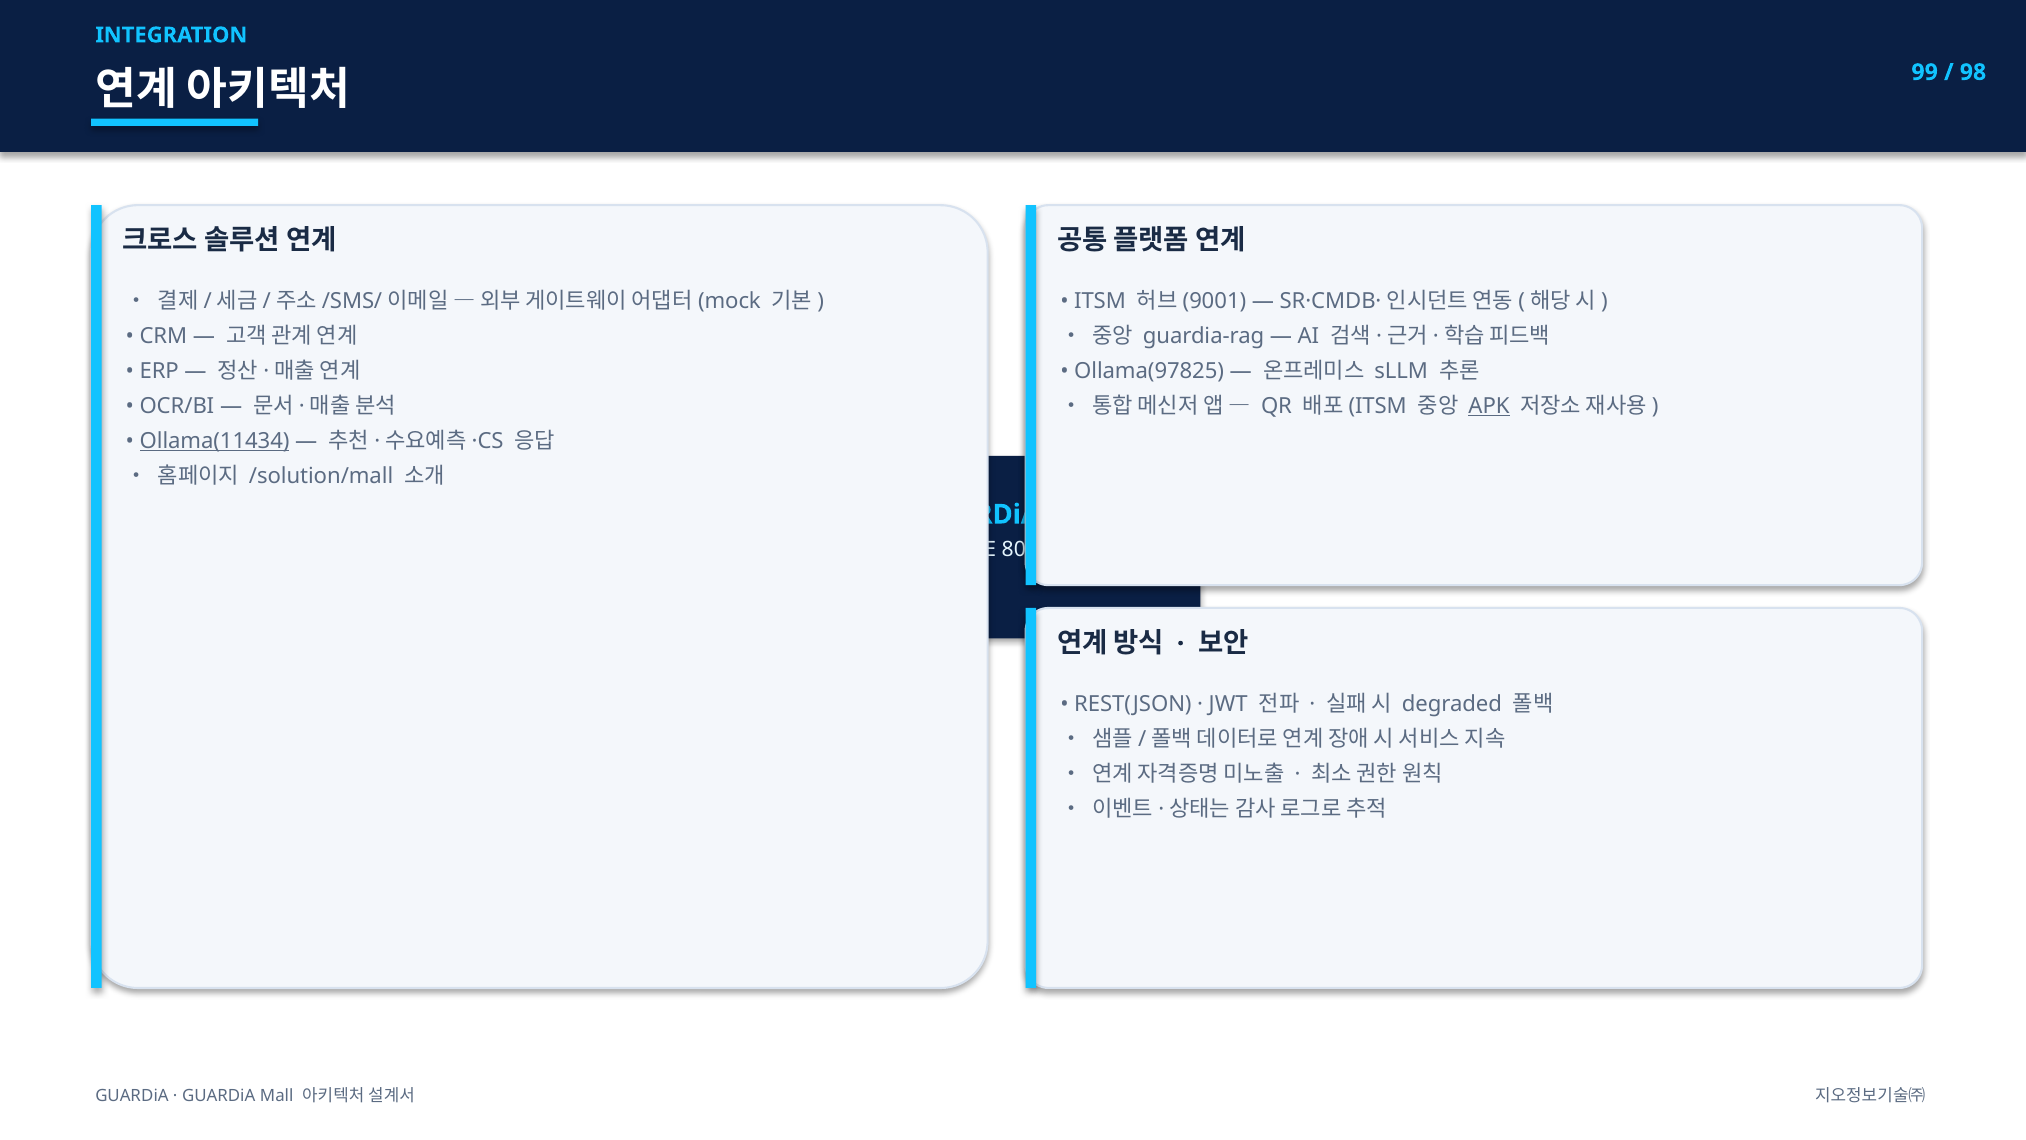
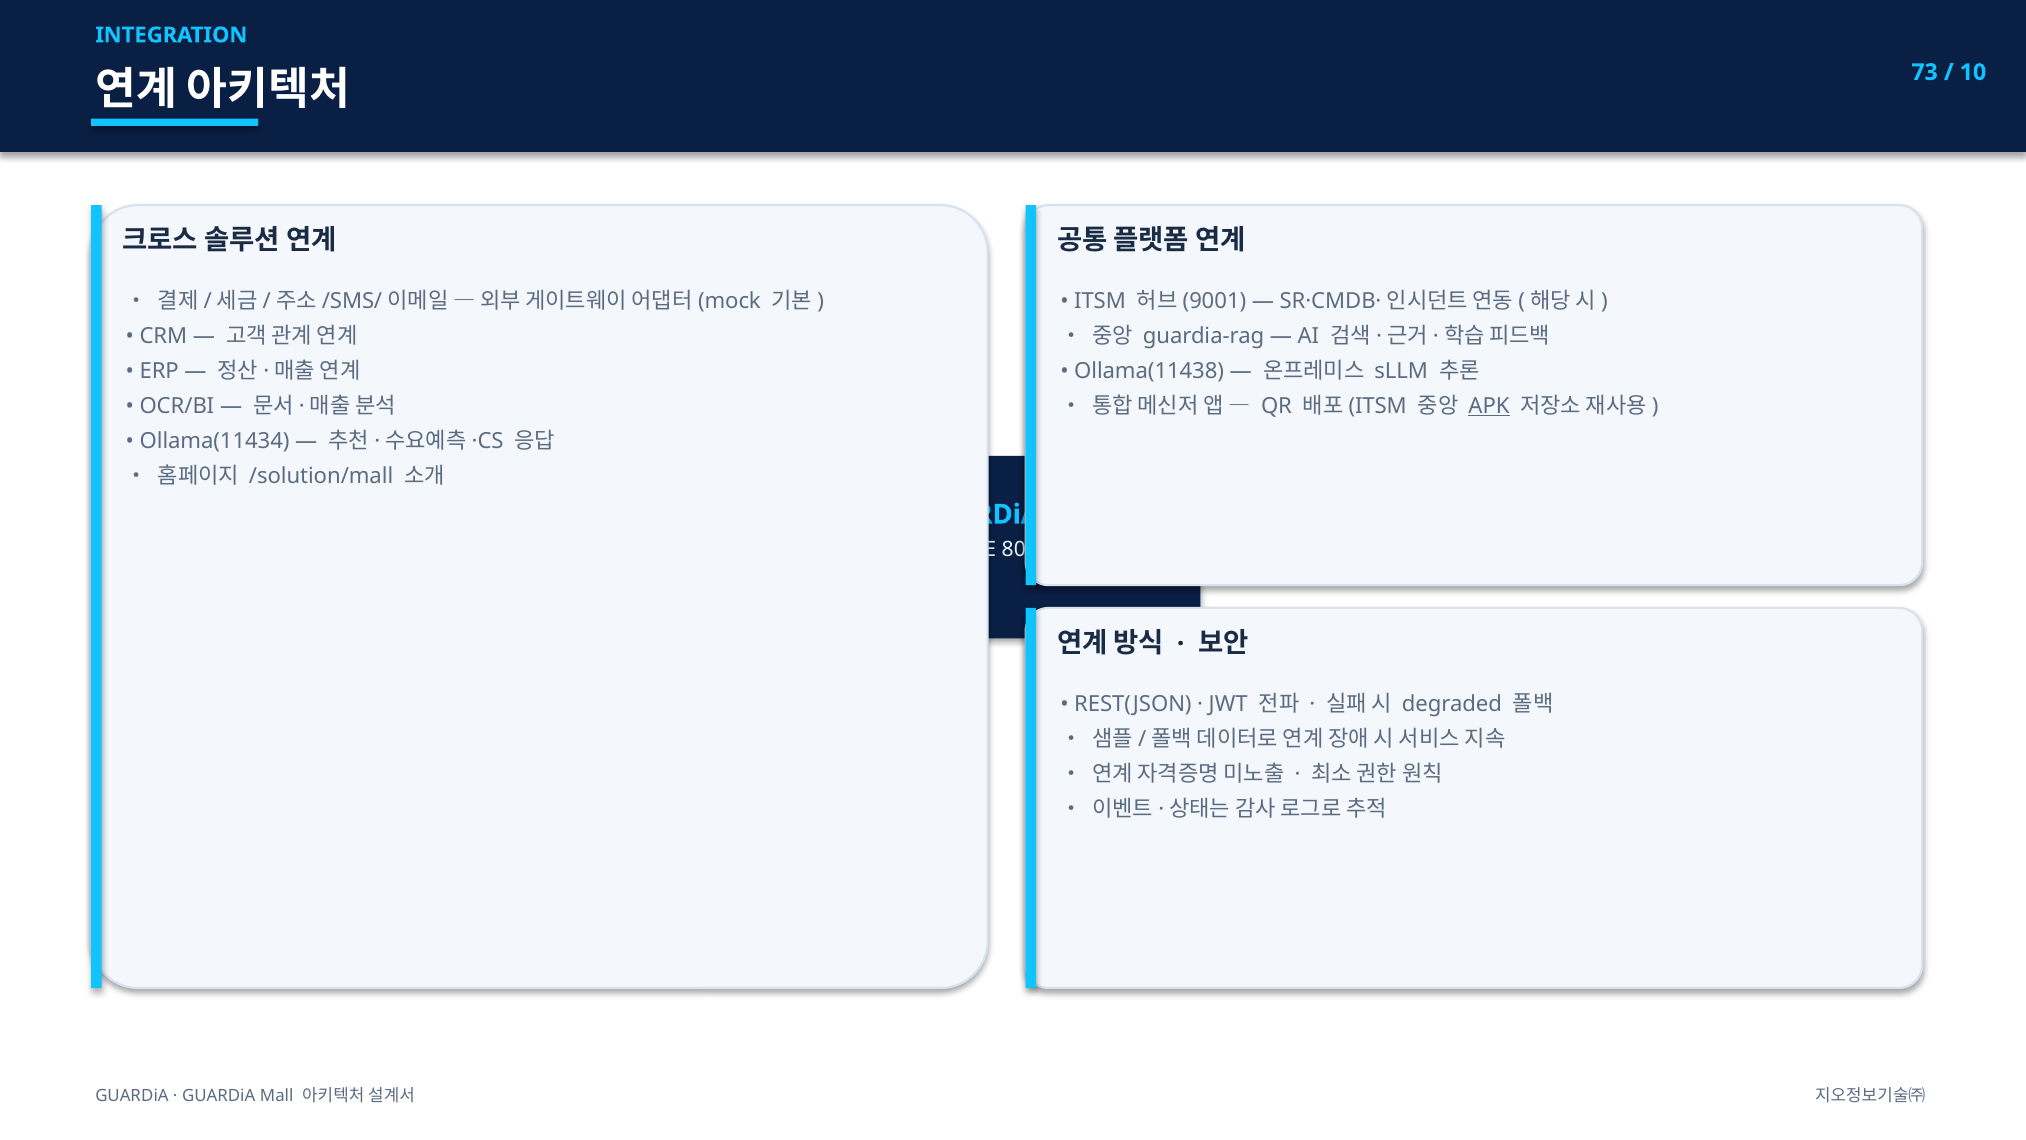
99: 99 -> 73 (1925, 72)
98: 98 -> 10 (1973, 72)
Ollama(97825: Ollama(97825 -> Ollama(11438 (1149, 371)
Ollama(11434 underline: present -> none (215, 441)
